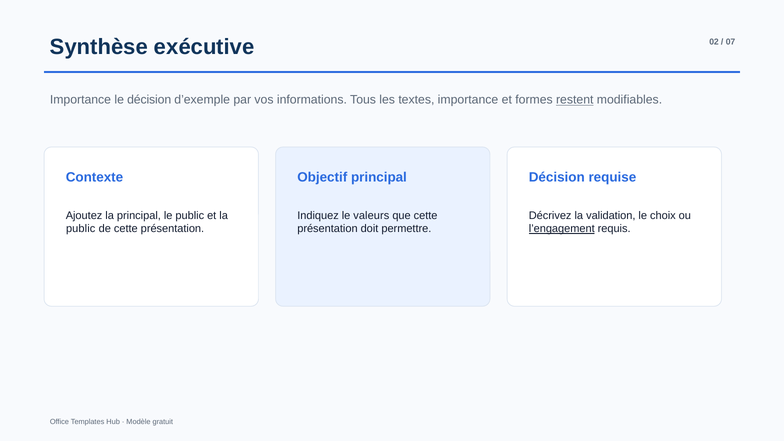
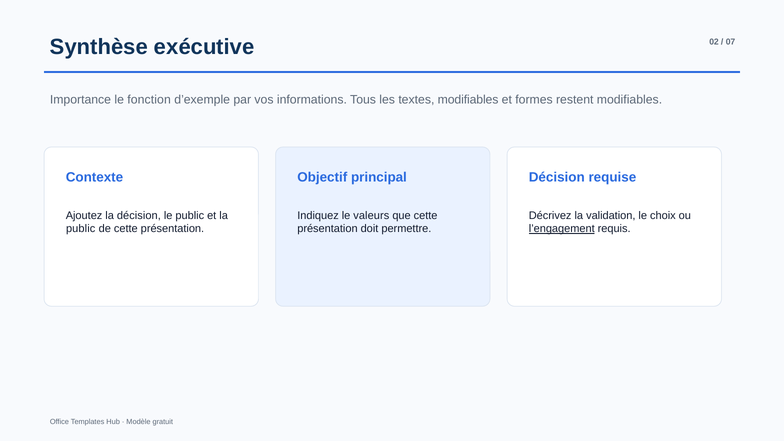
le décision: décision -> fonction (149, 100)
textes importance: importance -> modifiables (468, 100)
restent underline: present -> none (575, 100)
la principal: principal -> décision (139, 215)
